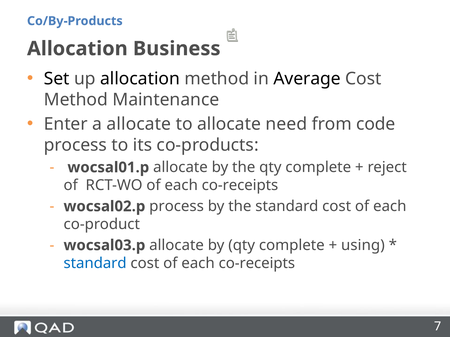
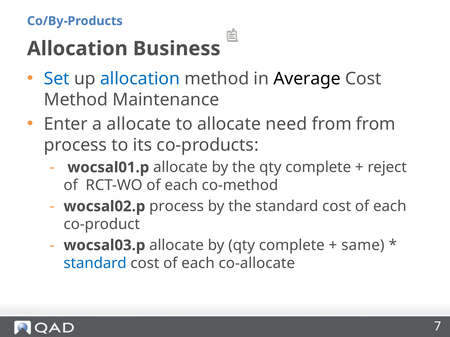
Set colour: black -> blue (57, 79)
allocation colour: black -> blue (140, 79)
from code: code -> from (376, 124)
RCT-WO of each co-receipts: co-receipts -> co-method (240, 186)
using: using -> same (363, 246)
cost of each co-receipts: co-receipts -> co-allocate (257, 264)
